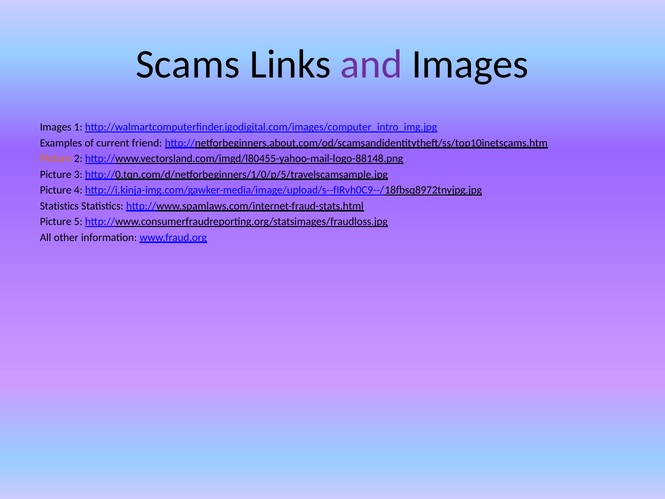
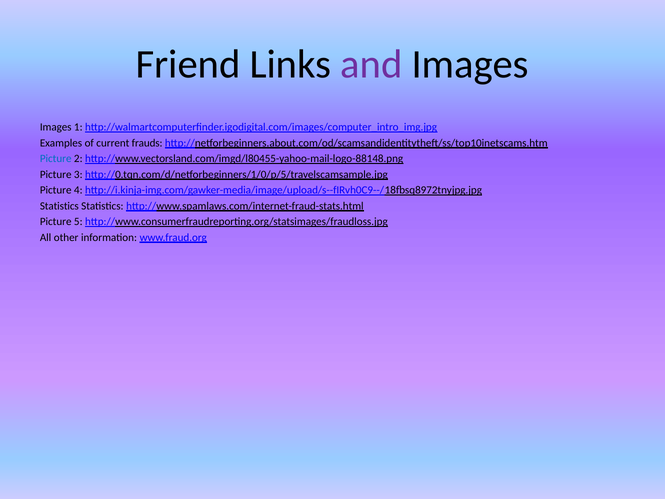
Scams: Scams -> Friend (188, 64)
friend: friend -> frauds (147, 143)
Picture colour: orange -> blue (56, 159)
